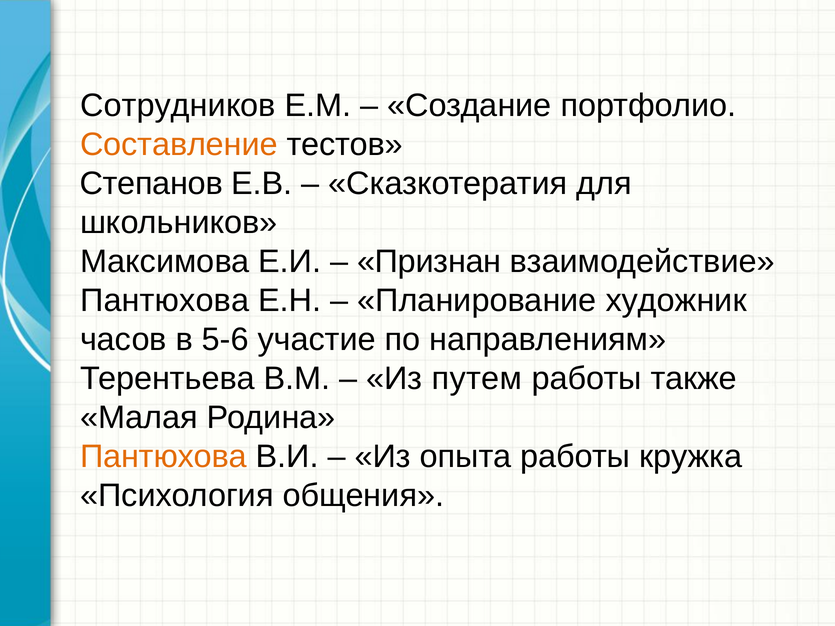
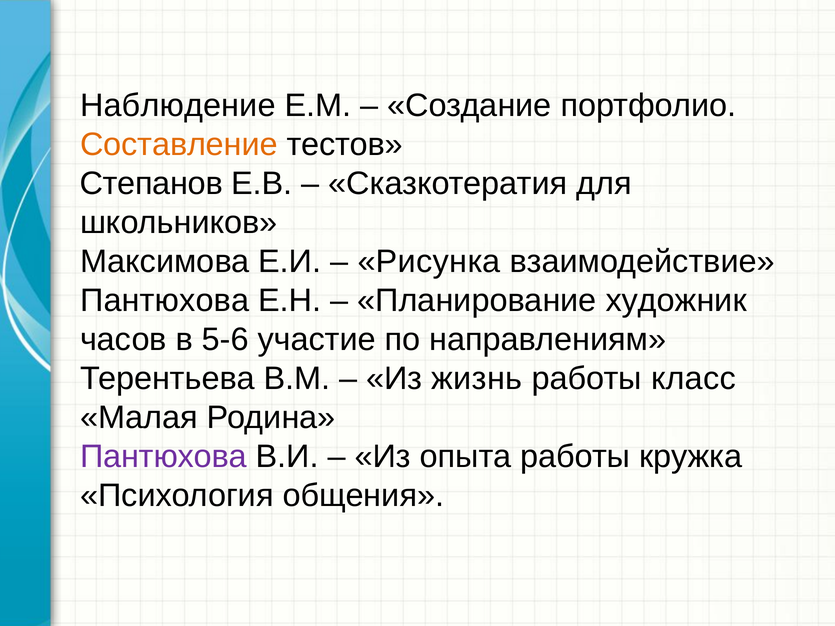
Сотрудников: Сотрудников -> Наблюдение (178, 106)
Признан: Признан -> Рисунка (429, 262)
путем: путем -> жизнь (477, 379)
также: также -> класс (694, 379)
Пантюхова colour: orange -> purple (164, 457)
